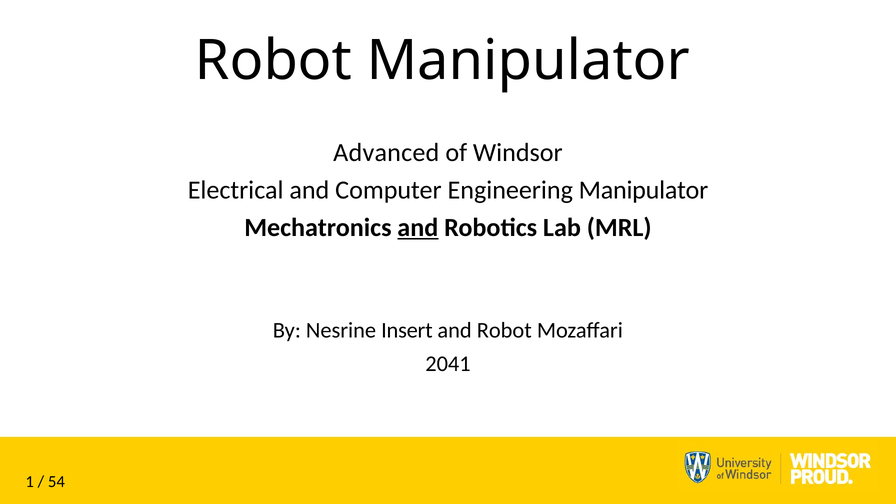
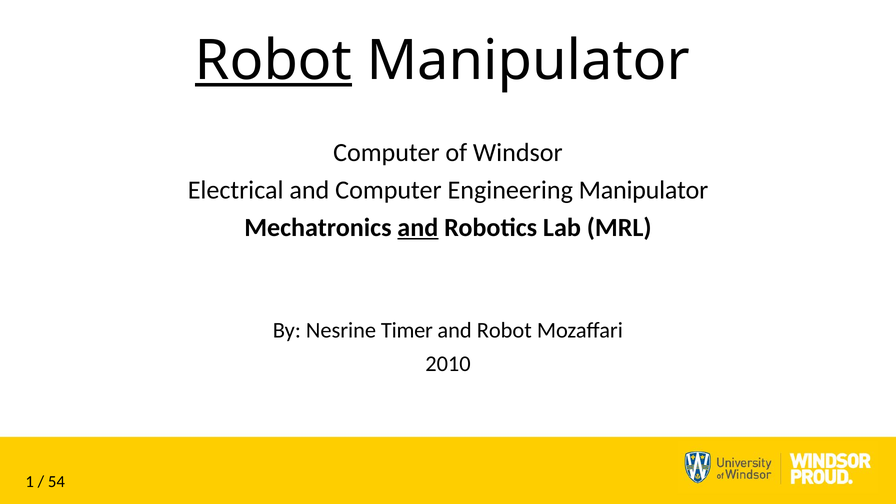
Robot underline: none -> present (273, 61)
Advanced: Advanced -> Computer (386, 152)
Insert: Insert -> Timer (407, 330)
2041: 2041 -> 2010 (448, 364)
